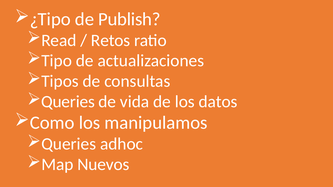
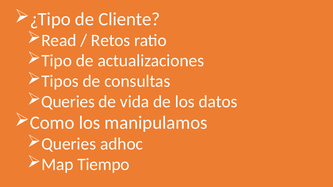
Publish: Publish -> Cliente (129, 19)
Nuevos: Nuevos -> Tiempo (103, 165)
